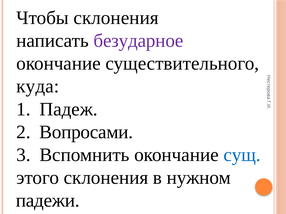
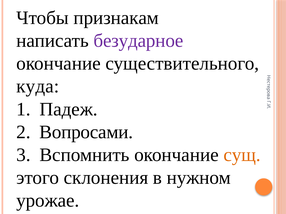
Чтобы склонения: склонения -> признакам (116, 18)
сущ colour: blue -> orange (242, 155)
падежи: падежи -> урожае (48, 201)
